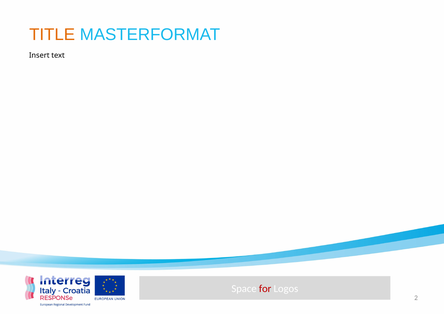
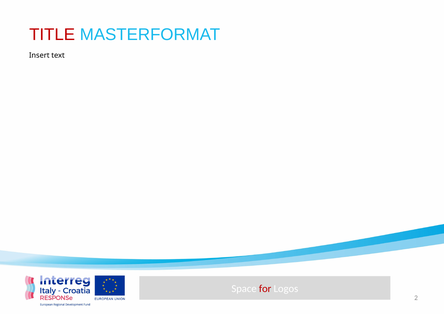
TITLE colour: orange -> red (52, 35)
